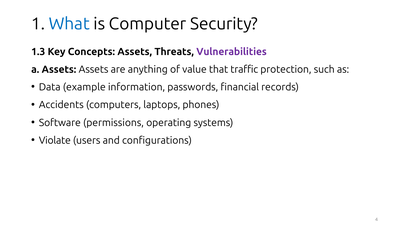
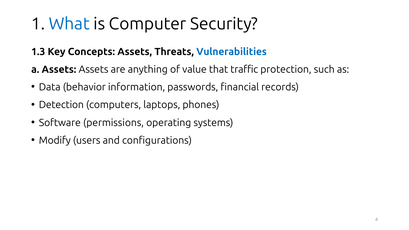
Vulnerabilities colour: purple -> blue (231, 52)
example: example -> behavior (84, 87)
Accidents: Accidents -> Detection (61, 105)
Violate: Violate -> Modify (55, 140)
